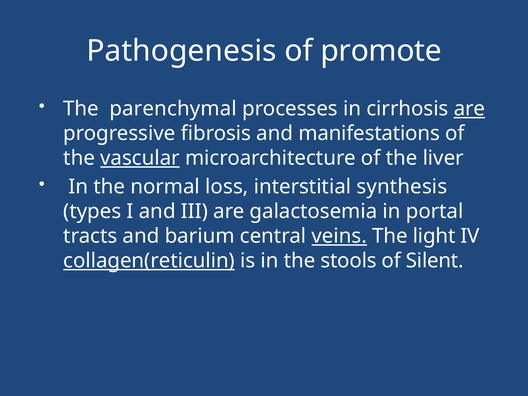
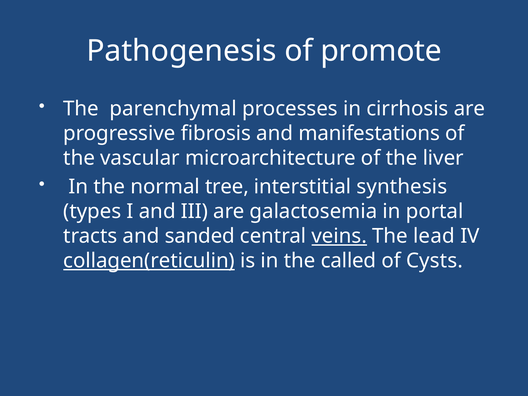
are underline: present -> none (469, 109)
vascular underline: present -> none (140, 158)
loss: loss -> tree (227, 187)
barium: barium -> sanded (200, 236)
light: light -> lead (434, 236)
stools: stools -> called (349, 261)
Silent: Silent -> Cysts (435, 261)
